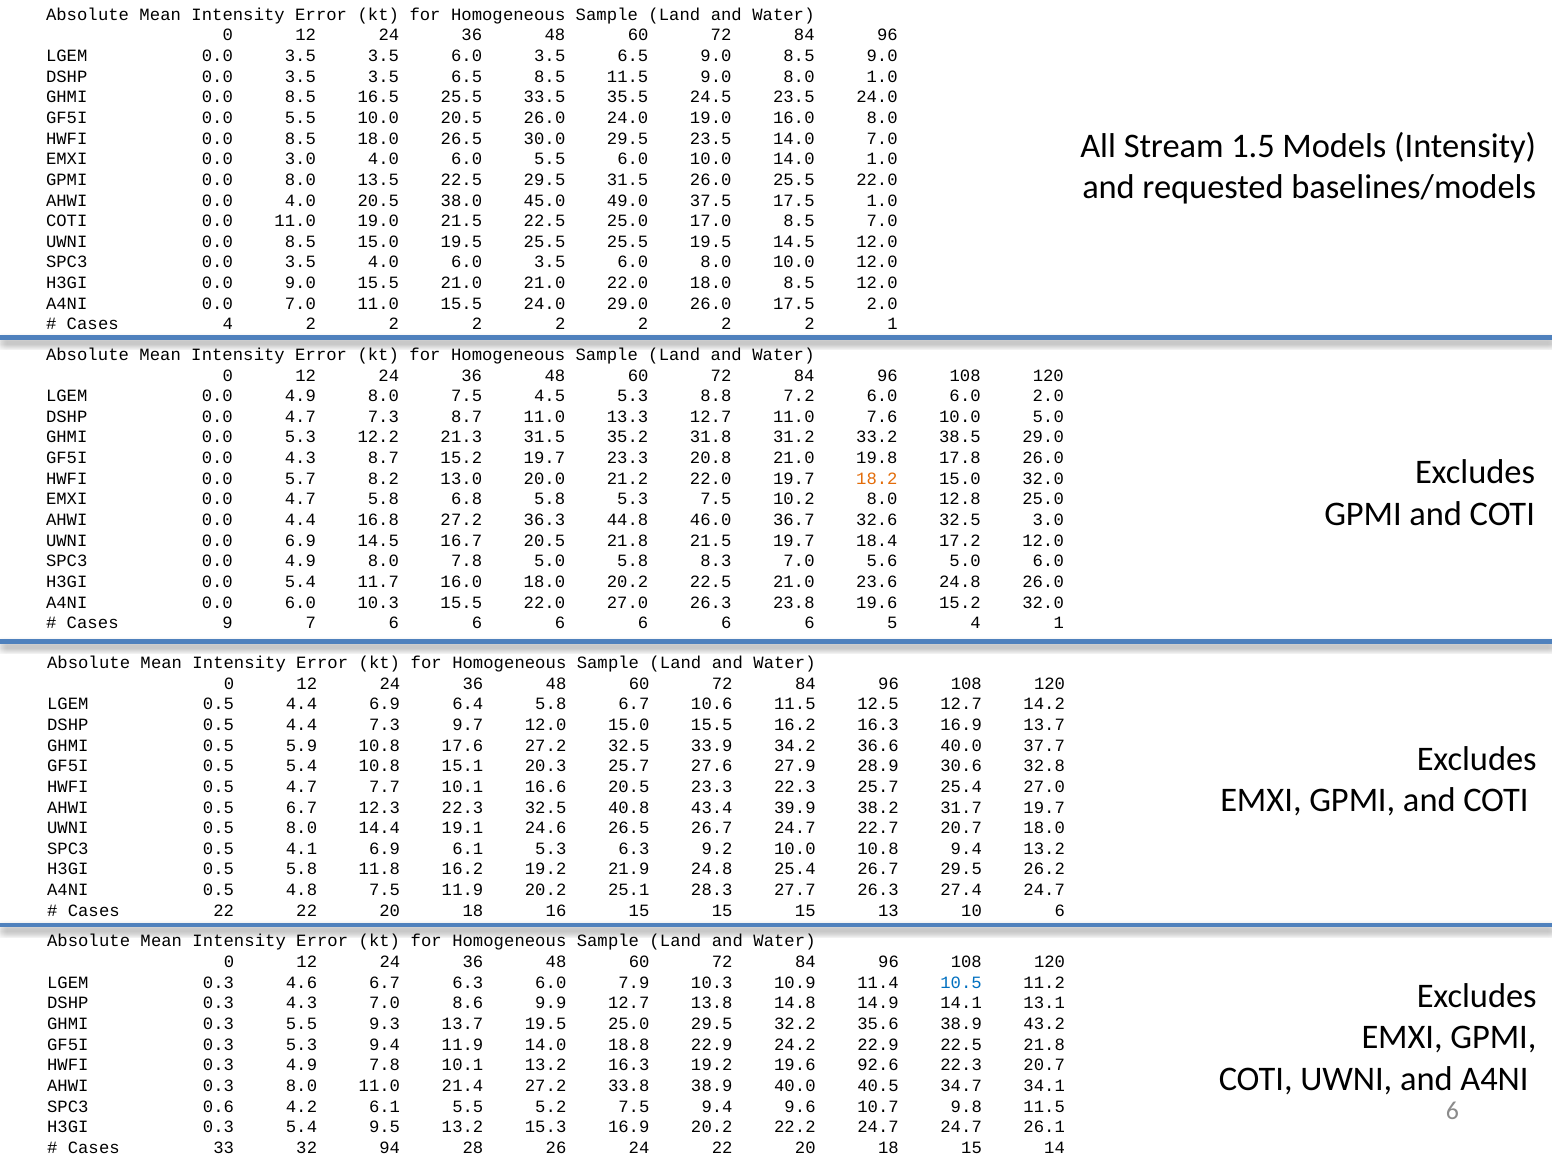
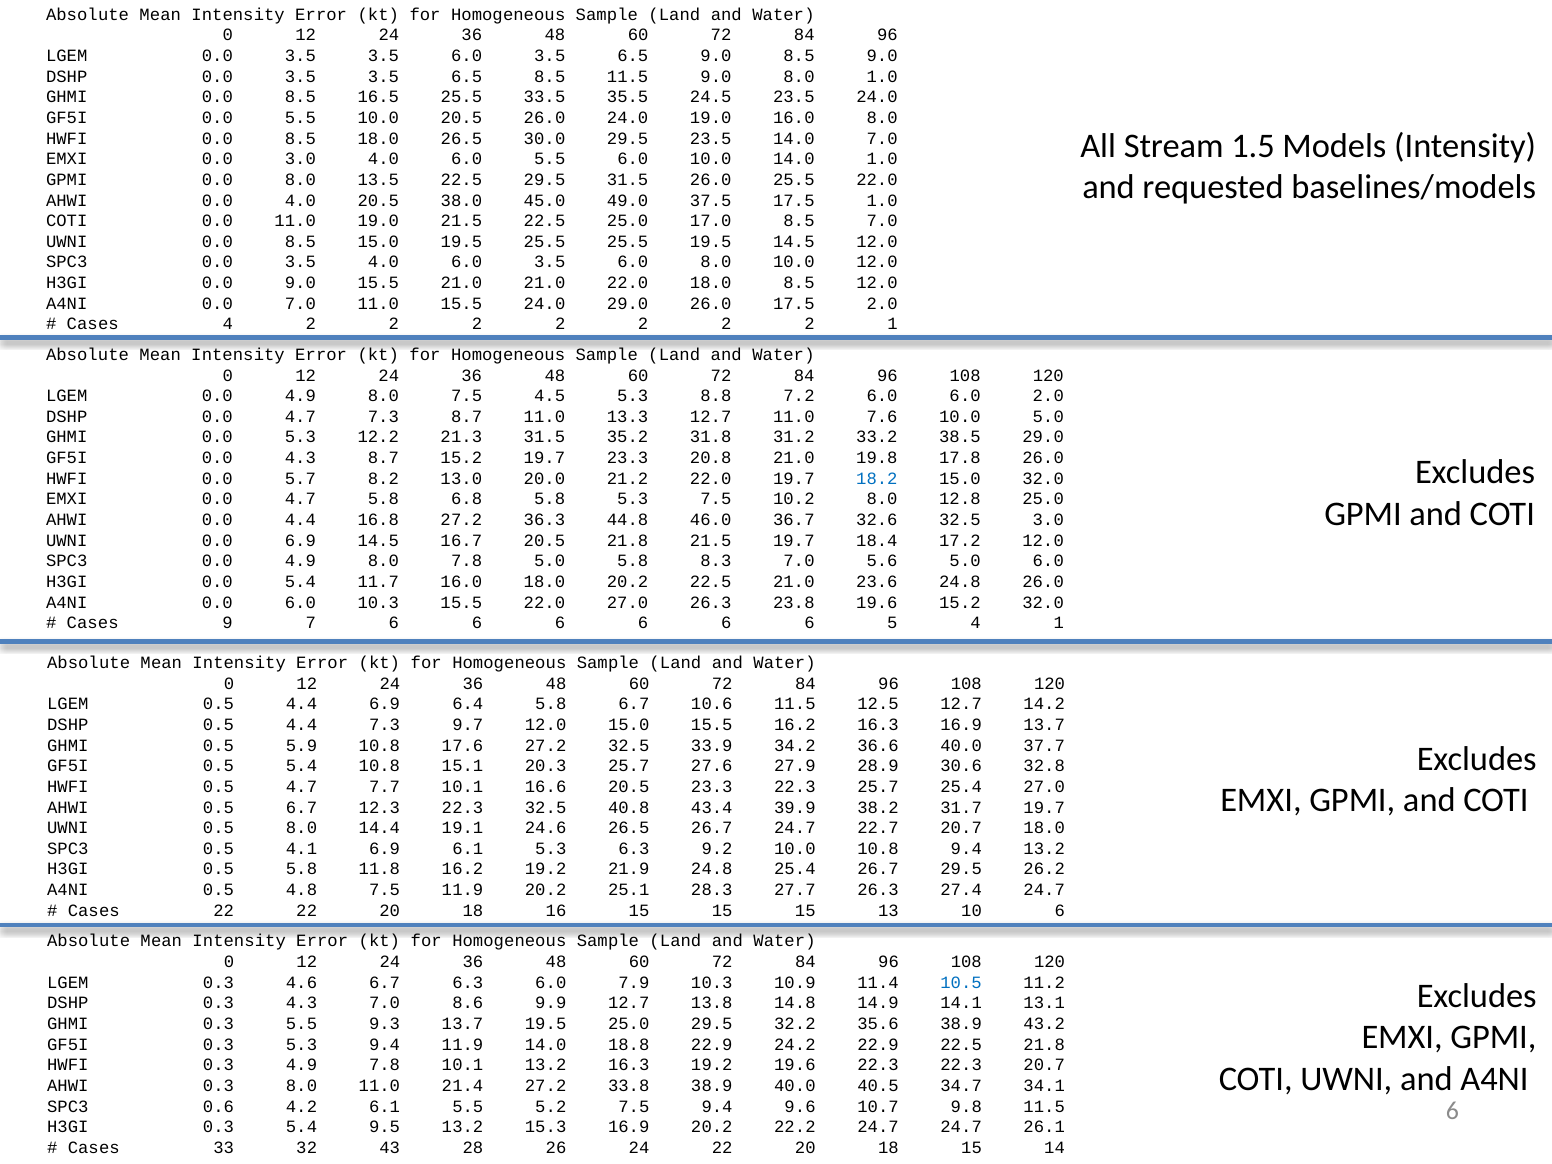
18.2 colour: orange -> blue (877, 479)
19.6 92.6: 92.6 -> 22.3 (878, 1065)
94: 94 -> 43 (390, 1148)
